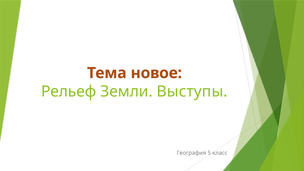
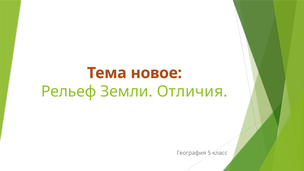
Выступы: Выступы -> Отличия (192, 92)
